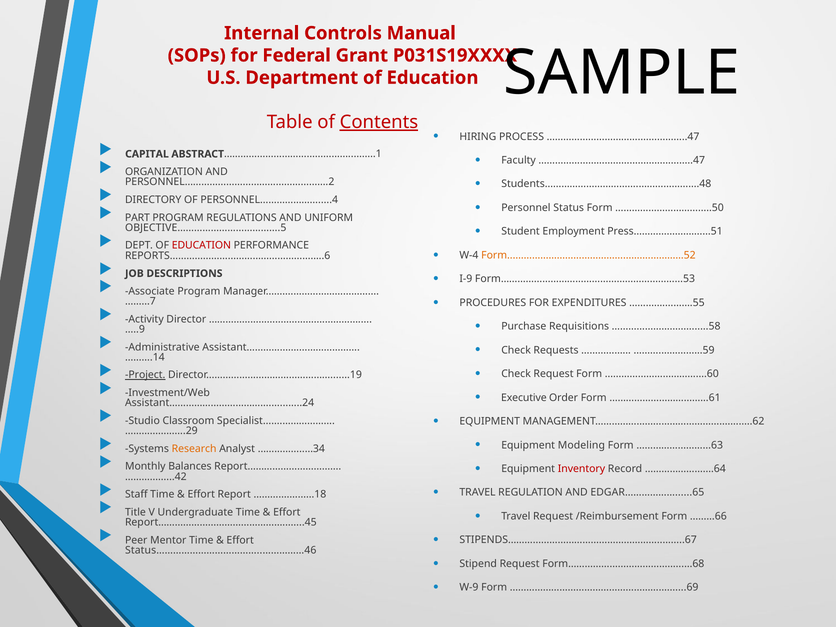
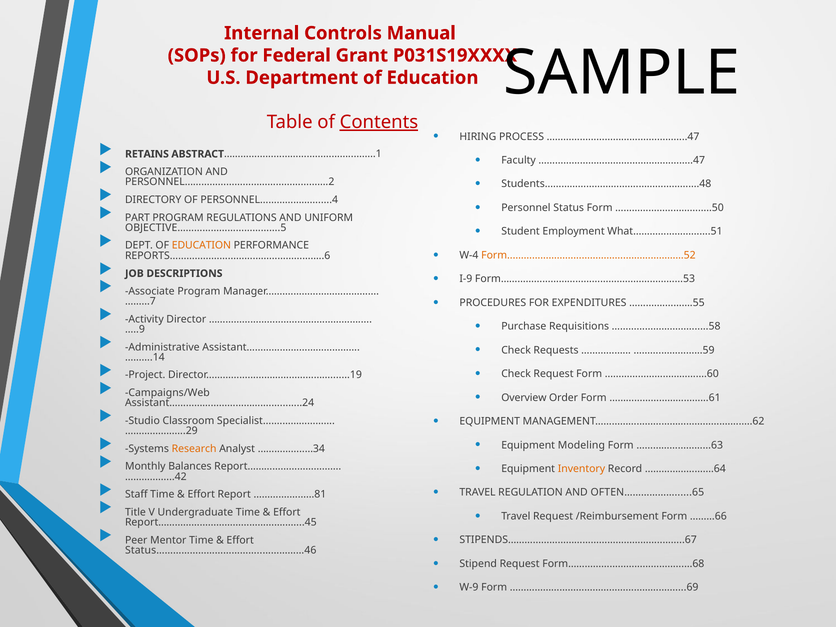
CAPITAL: CAPITAL -> RETAINS (147, 154)
Press……………………....51: Press……………………....51 -> What……………………....51 (665, 231)
EDUCATION colour: red -> orange (201, 246)
Project underline: present -> none (145, 375)
Investment/Web: Investment/Web -> Campaigns/Web (167, 393)
Executive: Executive -> Overview (524, 398)
Inventory colour: red -> orange (581, 469)
……….…………18: ……….…………18 -> ……….…………81 (290, 494)
EDGAR………………......65: EDGAR………………......65 -> OFTEN………………......65 (647, 493)
